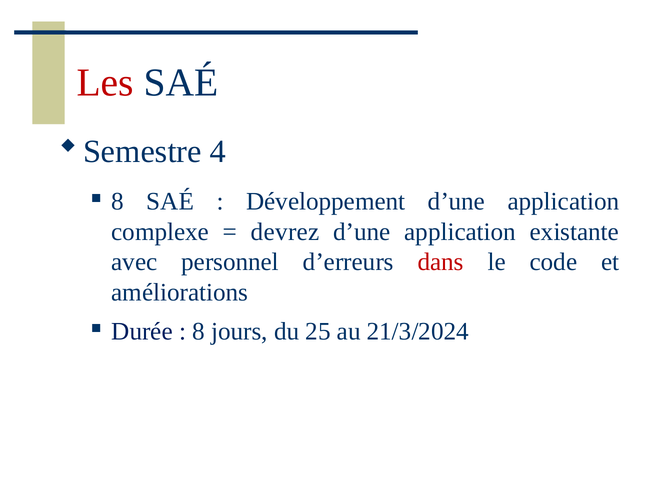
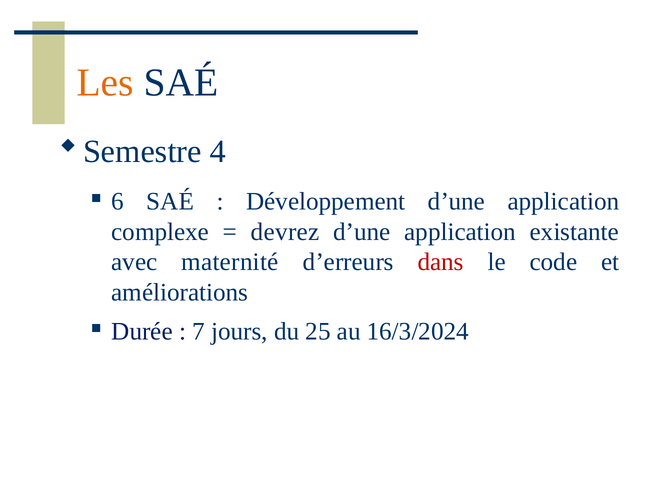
Les colour: red -> orange (105, 83)
8: 8 -> 6 (118, 202)
personnel: personnel -> maternité (230, 262)
8: 8 -> 7 (199, 332)
21/3/2024: 21/3/2024 -> 16/3/2024 (418, 332)
